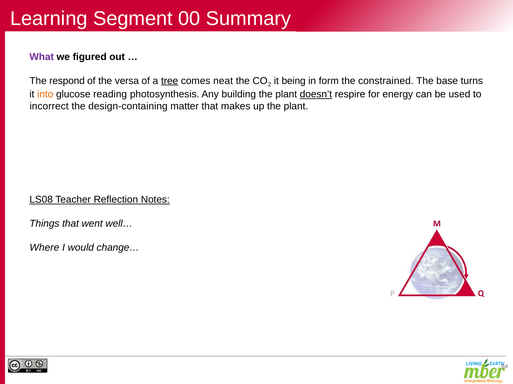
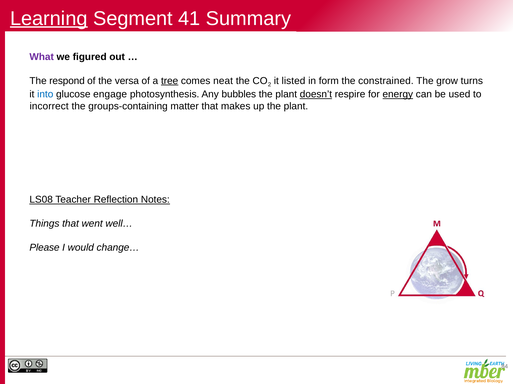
Learning underline: none -> present (49, 19)
00: 00 -> 41 (189, 19)
being: being -> listed (293, 81)
base: base -> grow (447, 81)
into colour: orange -> blue (45, 95)
reading: reading -> engage (110, 95)
building: building -> bubbles (239, 95)
energy underline: none -> present (398, 95)
design-containing: design-containing -> groups-containing (128, 107)
Where: Where -> Please (44, 248)
